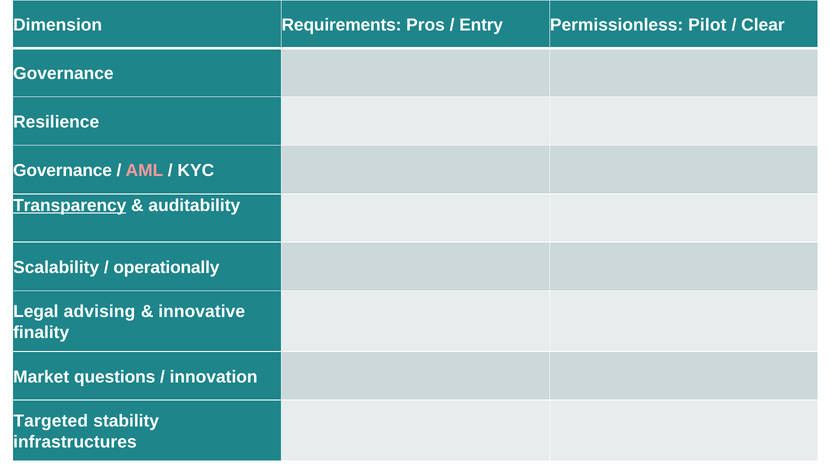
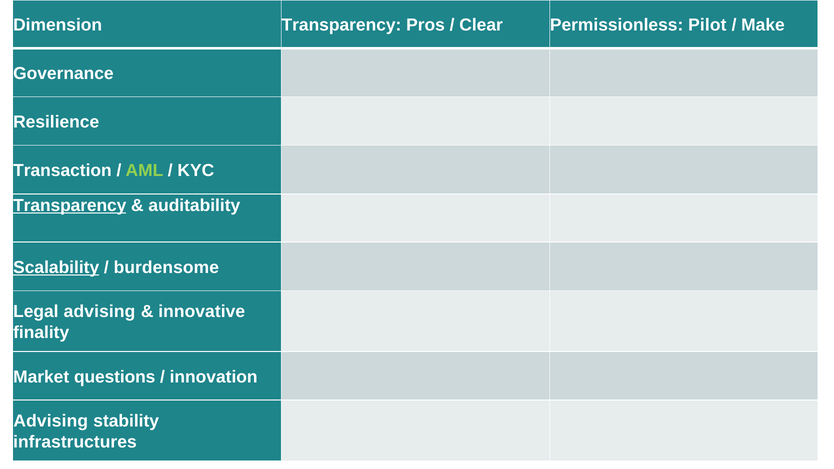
Dimension Requirements: Requirements -> Transparency (341, 25)
Entry: Entry -> Clear (481, 25)
Clear: Clear -> Make (763, 25)
Governance: Governance -> Transaction (62, 171)
AML colour: pink -> light green (144, 171)
Scalability underline: none -> present (56, 267)
operationally: operationally -> burdensome (166, 267)
Targeted: Targeted -> Advising (51, 421)
